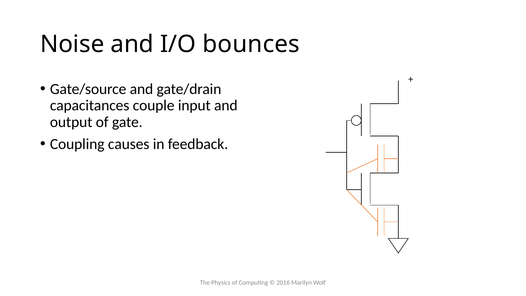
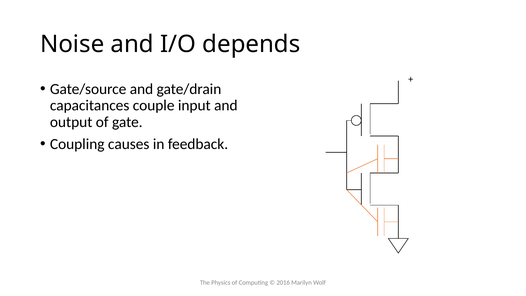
bounces: bounces -> depends (251, 44)
